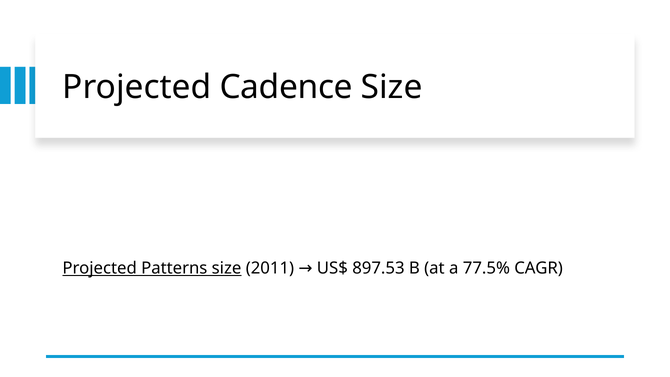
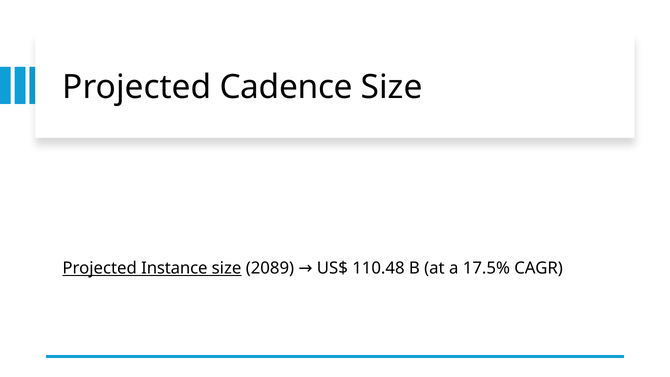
Patterns: Patterns -> Instance (174, 268)
2011: 2011 -> 2089 (270, 268)
897.53: 897.53 -> 110.48 (378, 268)
77.5%: 77.5% -> 17.5% (486, 268)
